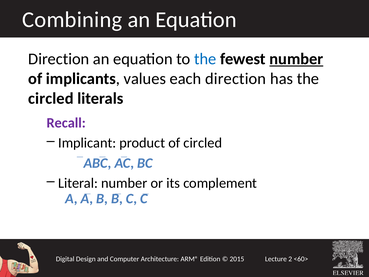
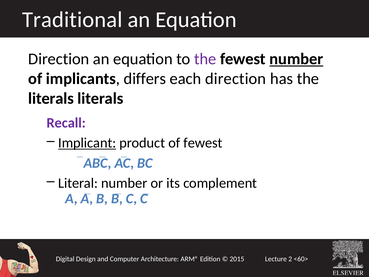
Combining: Combining -> Traditional (72, 20)
the colour: blue -> purple (205, 59)
values: values -> differs (145, 79)
circled: circled -> literals (51, 98)
Implicant underline: none -> present (87, 143)
of circled: circled -> fewest (203, 143)
